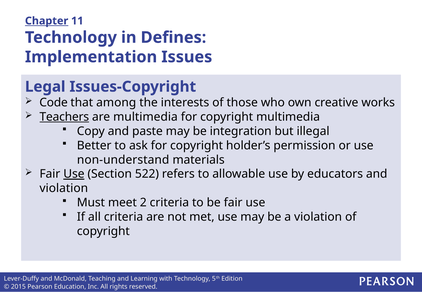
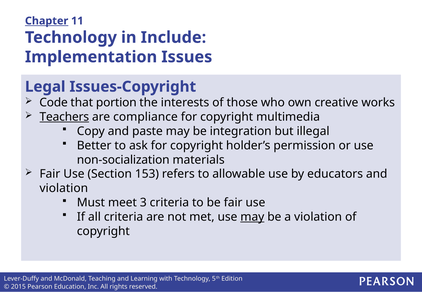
Defines: Defines -> Include (173, 37)
among: among -> portion (116, 103)
are multimedia: multimedia -> compliance (145, 117)
non-understand: non-understand -> non-socialization (123, 160)
Use underline: present -> none (74, 174)
522: 522 -> 153 (147, 174)
2: 2 -> 3 (143, 203)
may underline: none -> present (252, 217)
